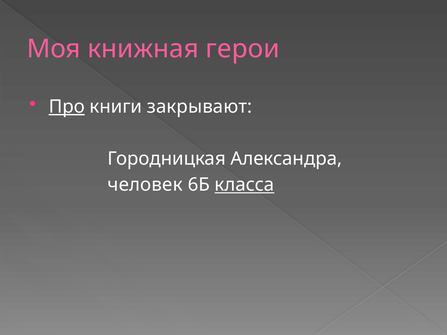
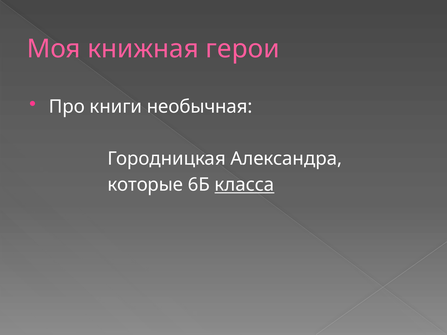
Про underline: present -> none (67, 107)
закрывают: закрывают -> необычная (200, 107)
человек: человек -> которые (145, 185)
